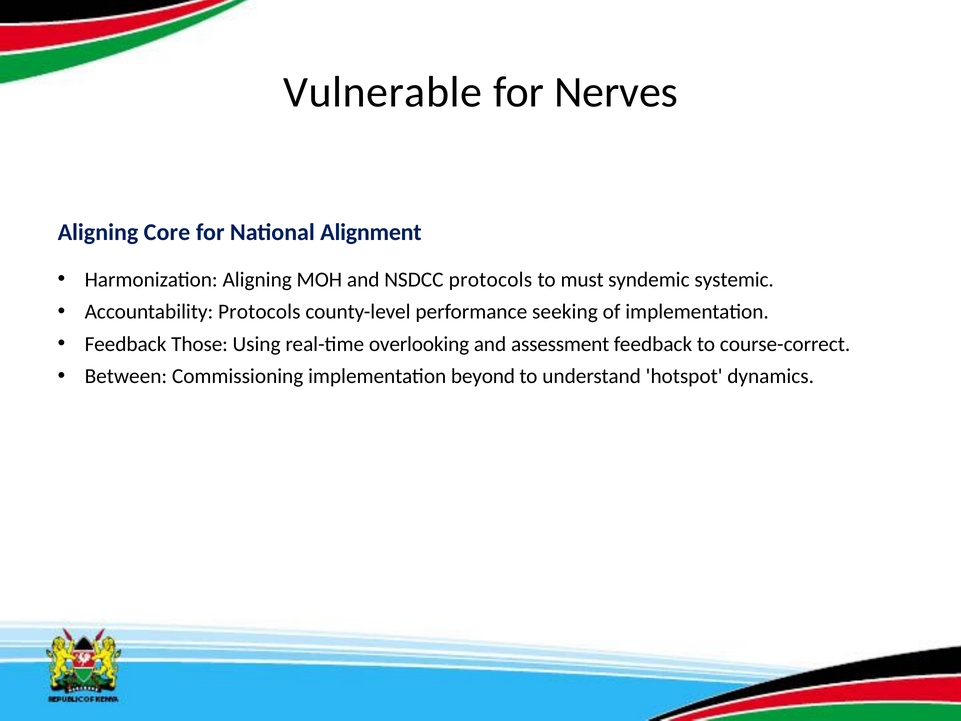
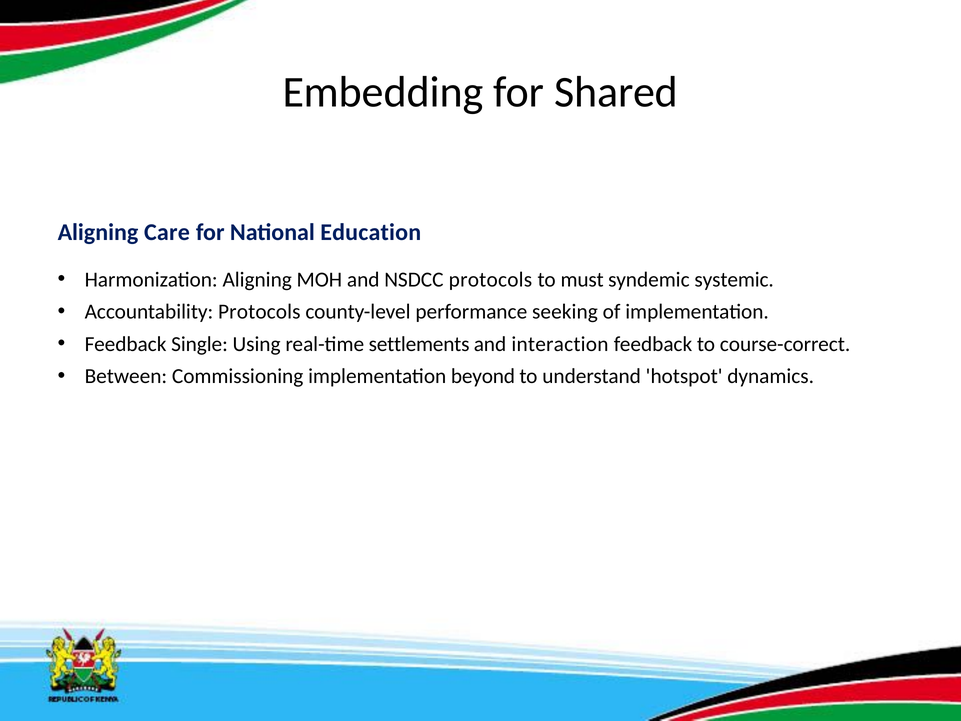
Vulnerable: Vulnerable -> Embedding (383, 92)
Nerves: Nerves -> Shared (616, 92)
Core: Core -> Care (167, 232)
Alignment: Alignment -> Education (371, 232)
Those: Those -> Single (200, 344)
overlooking: overlooking -> settlements (419, 344)
assessment: assessment -> interaction (560, 344)
